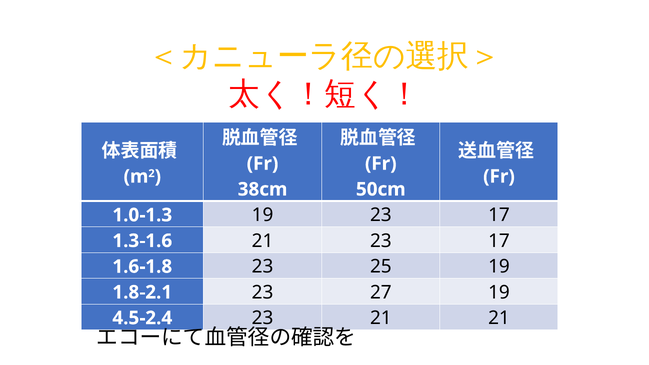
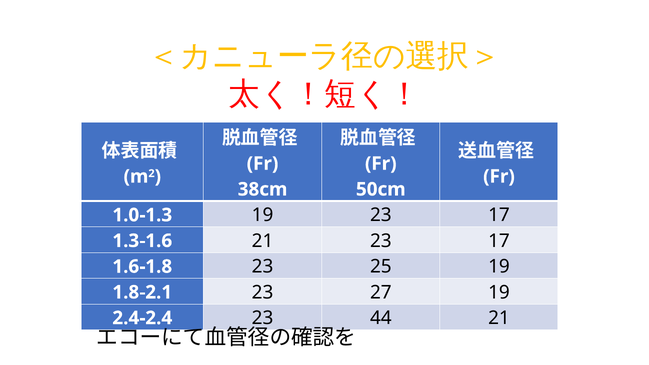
4.5-2.4: 4.5-2.4 -> 2.4-2.4 (142, 318)
23 21: 21 -> 44 (381, 318)
